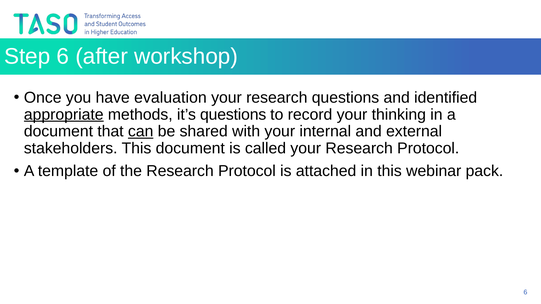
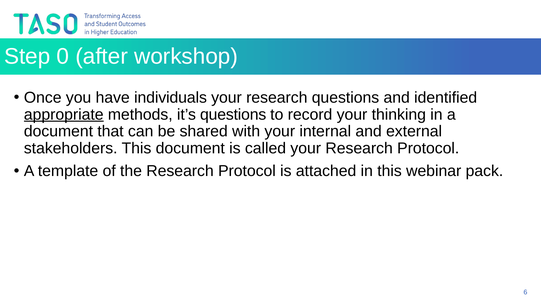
Step 6: 6 -> 0 (63, 56)
evaluation: evaluation -> individuals (171, 98)
can underline: present -> none (141, 132)
